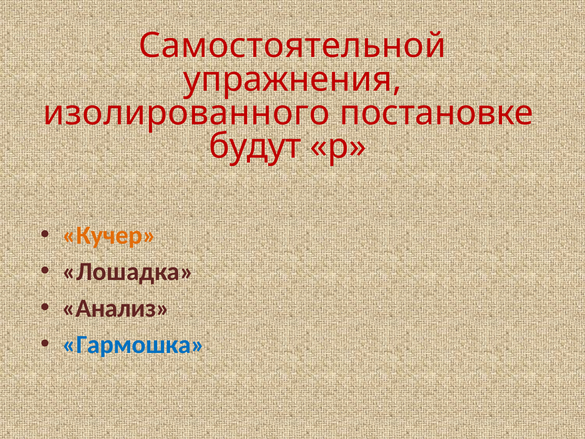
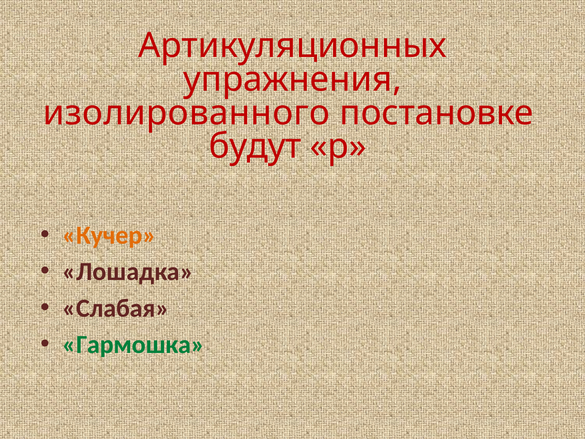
Самостоятельной: Самостоятельной -> Артикуляционных (292, 46)
Анализ: Анализ -> Слабая (116, 308)
Гармошка colour: blue -> green (134, 344)
